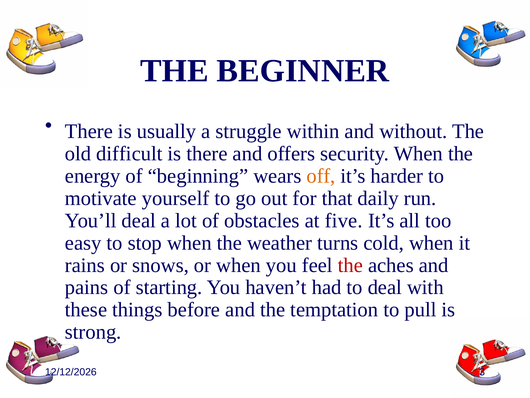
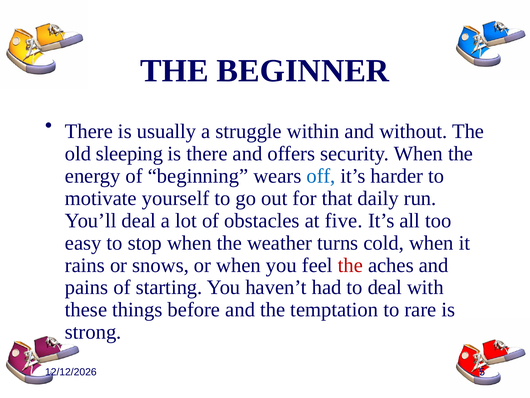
difficult: difficult -> sleeping (129, 154)
off colour: orange -> blue (321, 176)
pull: pull -> rare (420, 309)
3: 3 -> 5 (482, 372)
